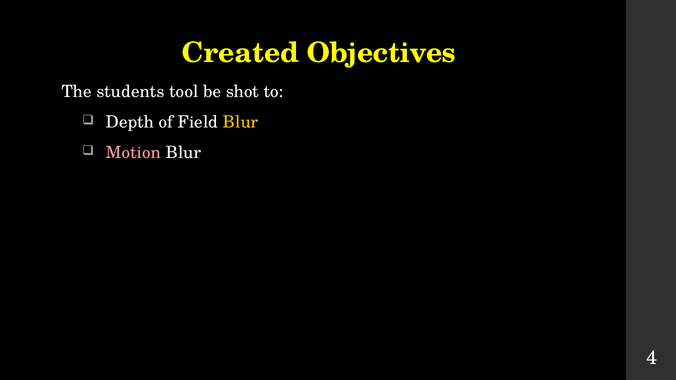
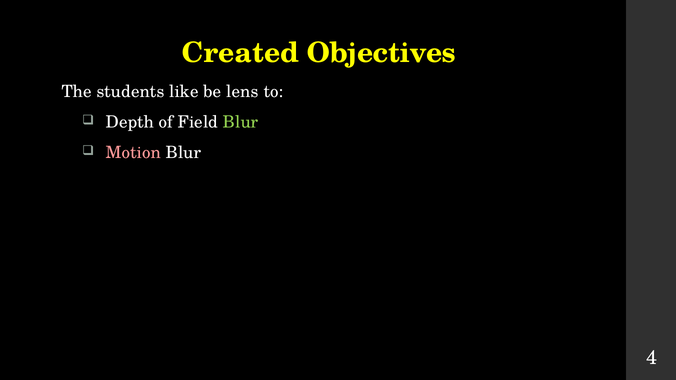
tool: tool -> like (184, 92)
shot: shot -> lens (242, 92)
Blur colour: yellow -> light green (241, 122)
